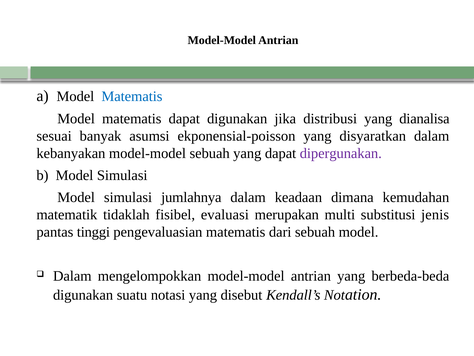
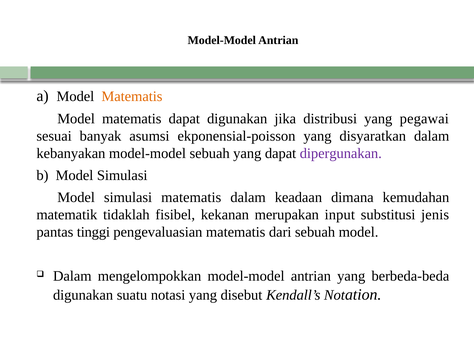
Matematis colour: blue -> orange (132, 96)
dianalisa: dianalisa -> pegawai (424, 119)
simulasi jumlahnya: jumlahnya -> matematis (191, 197)
evaluasi: evaluasi -> kekanan (225, 215)
multi: multi -> input (340, 215)
